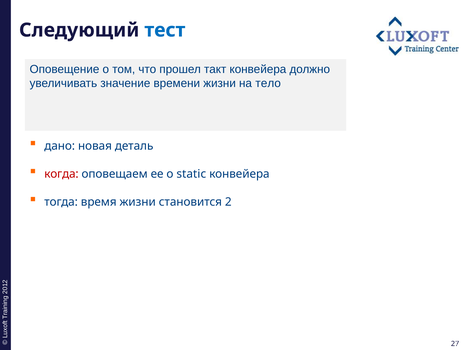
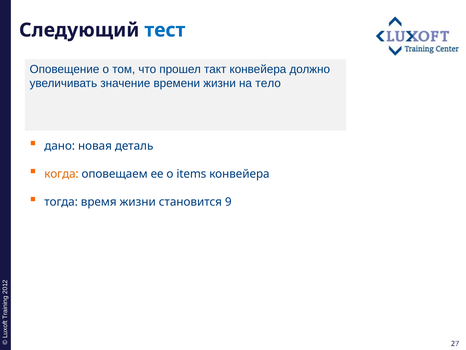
когда colour: red -> orange (61, 174)
static: static -> items (191, 174)
становится 2: 2 -> 9 (228, 202)
